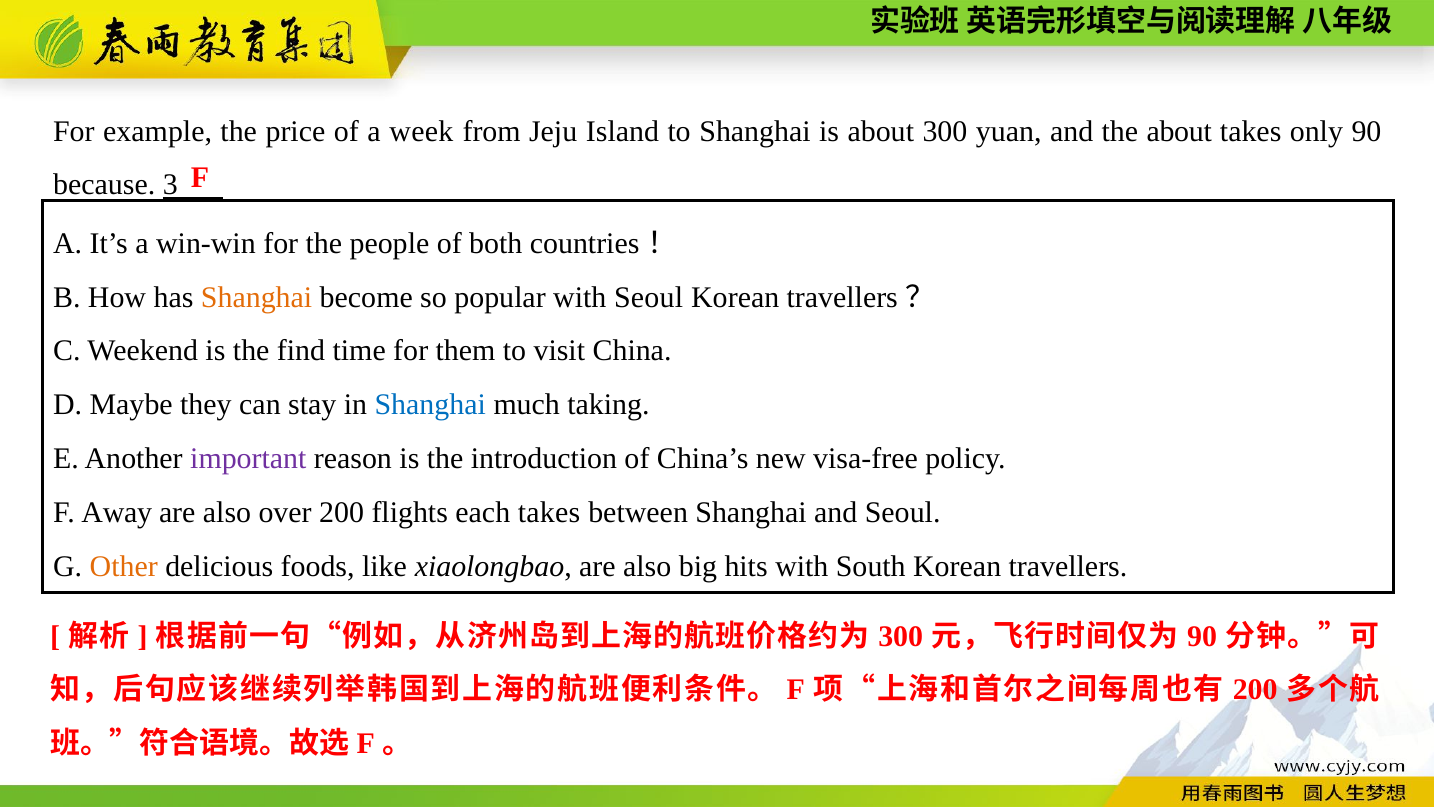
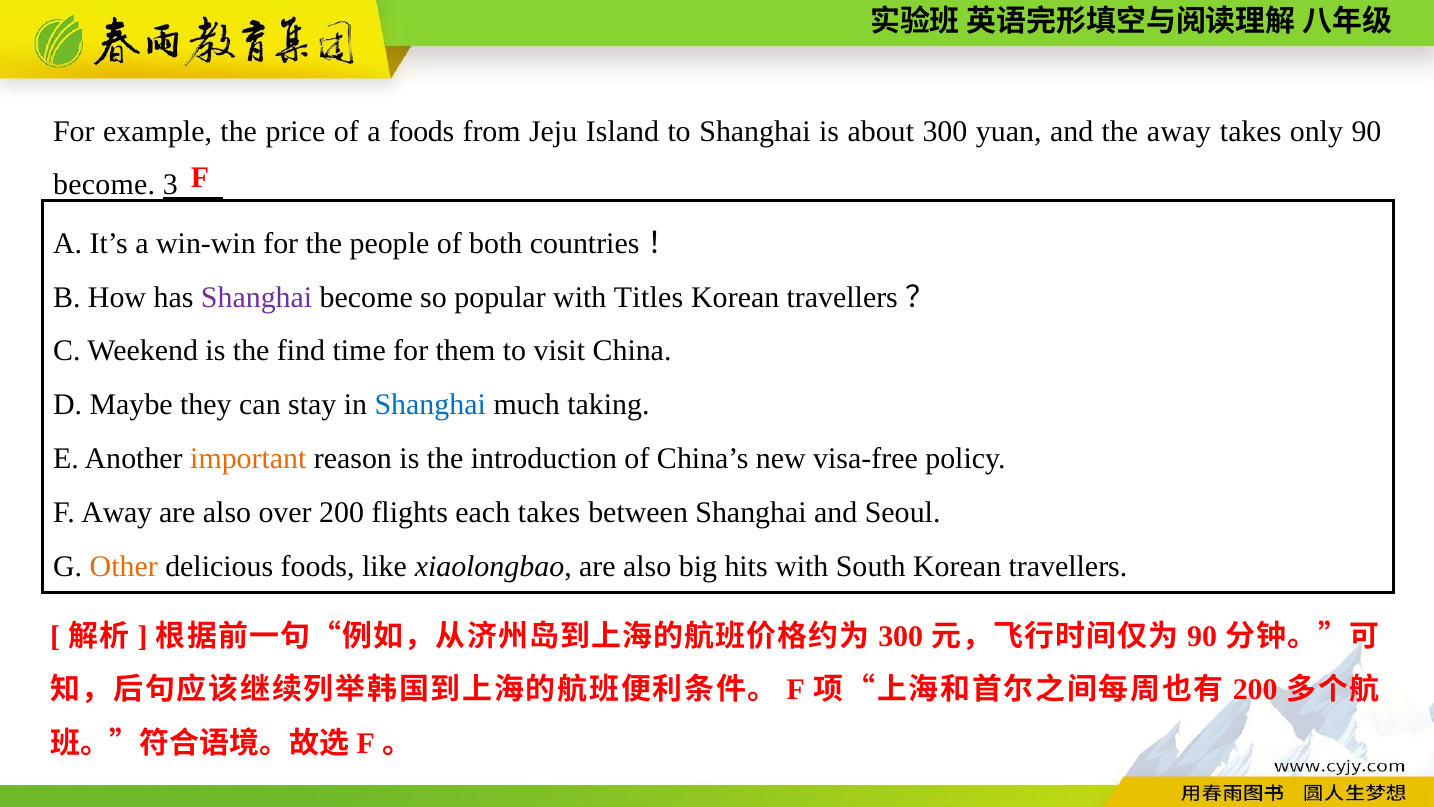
a week: week -> foods (422, 131)
the about: about -> away (1179, 131)
because: because -> become (104, 185)
Shanghai colour: orange -> purple (257, 297)
with Seoul: Seoul -> Titles (649, 297)
important colour: purple -> orange (248, 458)
